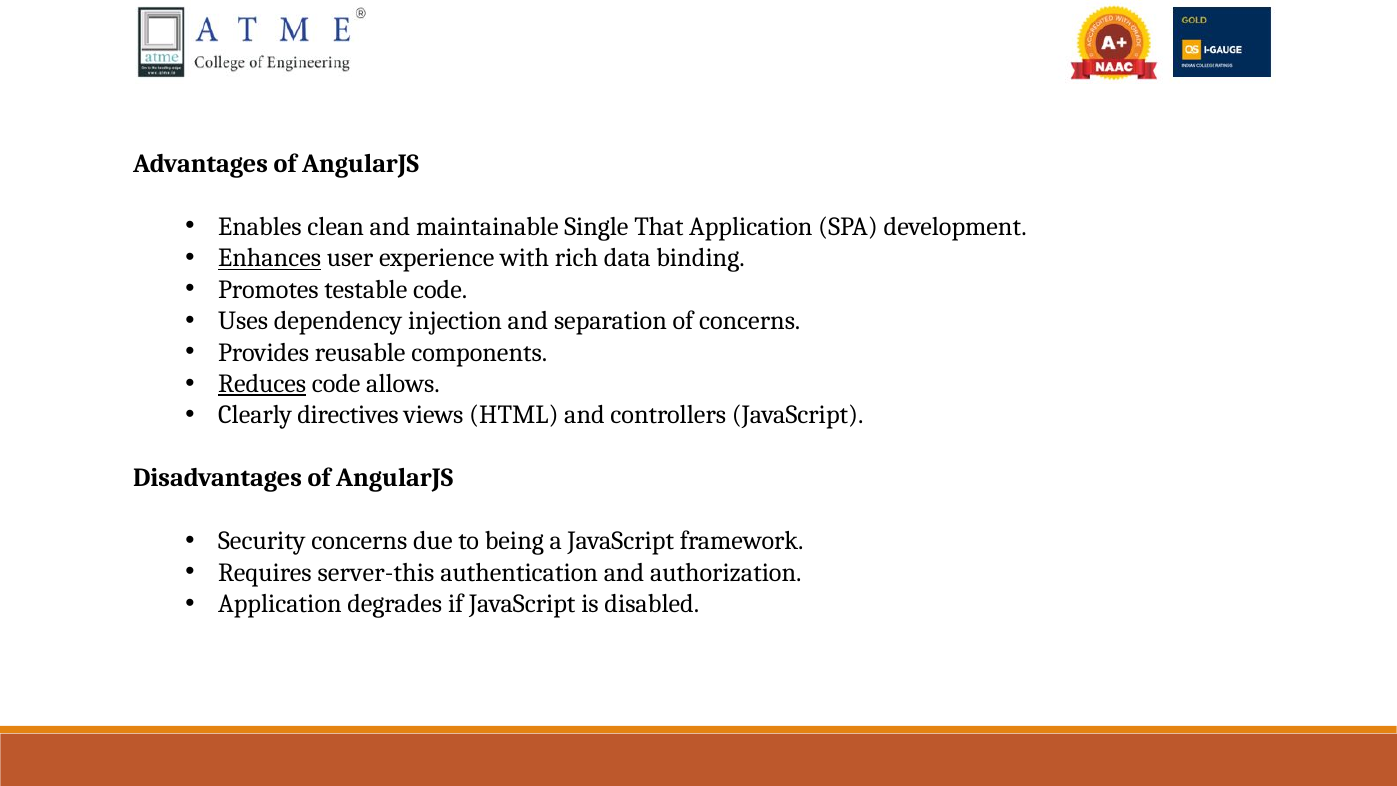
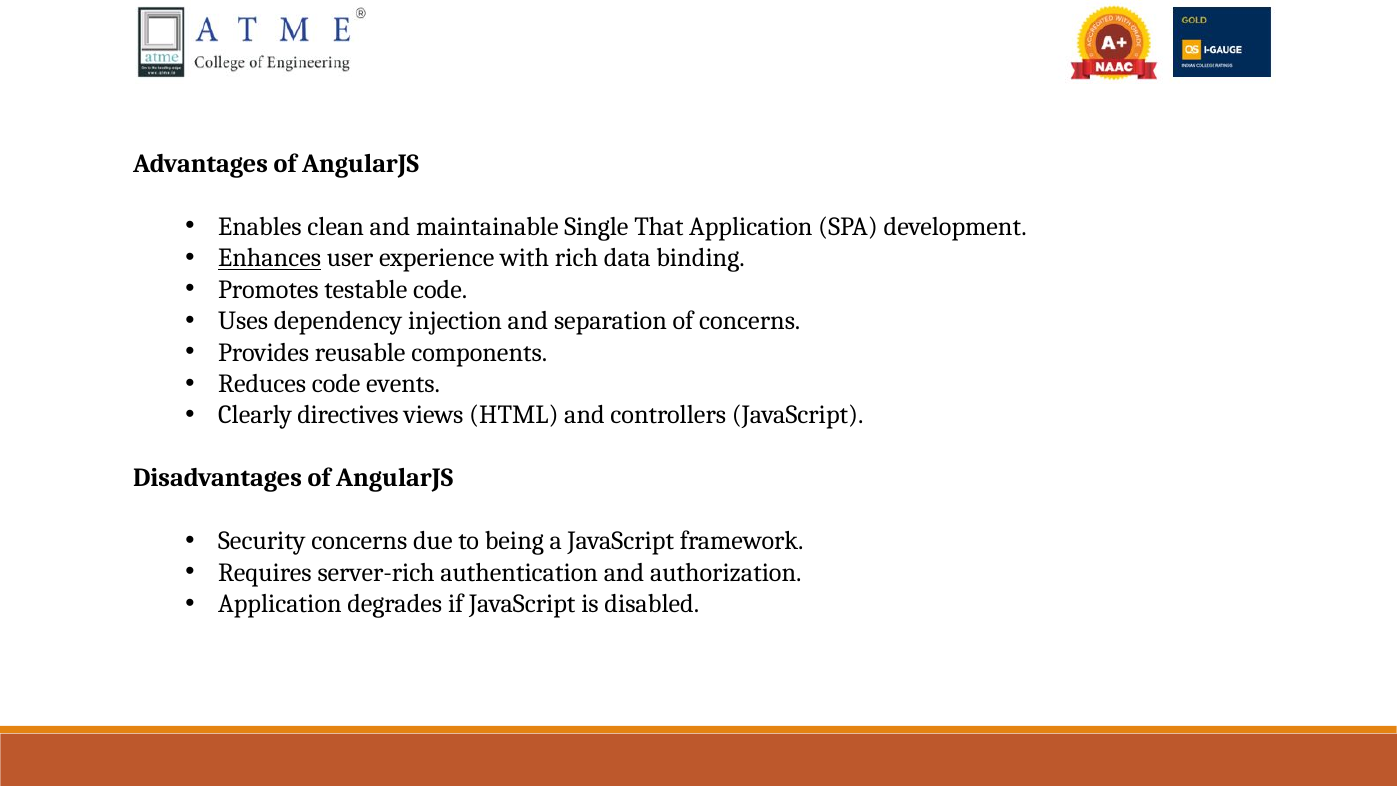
Reduces underline: present -> none (262, 384)
allows: allows -> events (403, 384)
server-this: server-this -> server-rich (376, 572)
